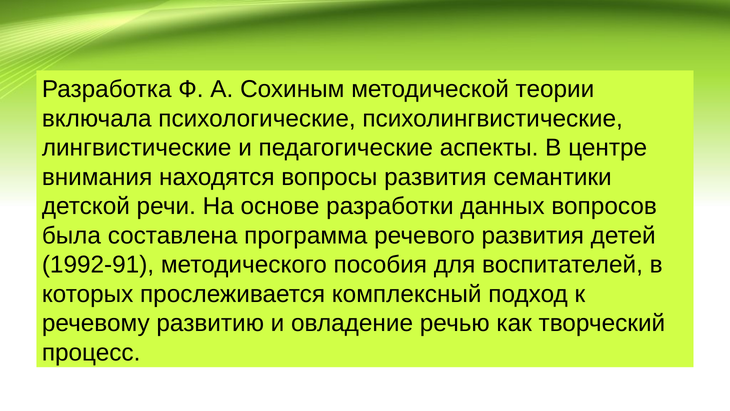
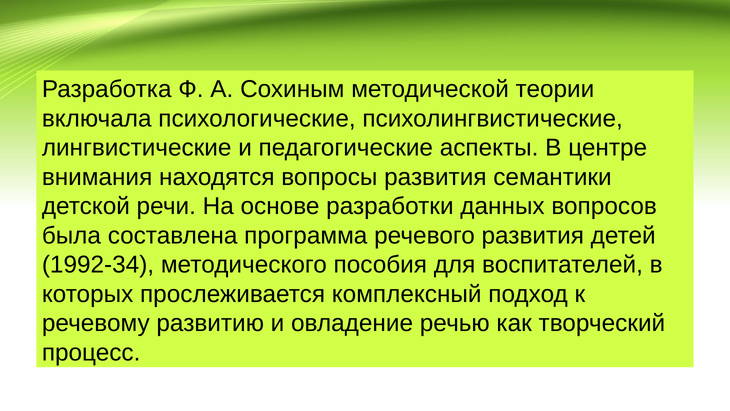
1992-91: 1992-91 -> 1992-34 (98, 265)
